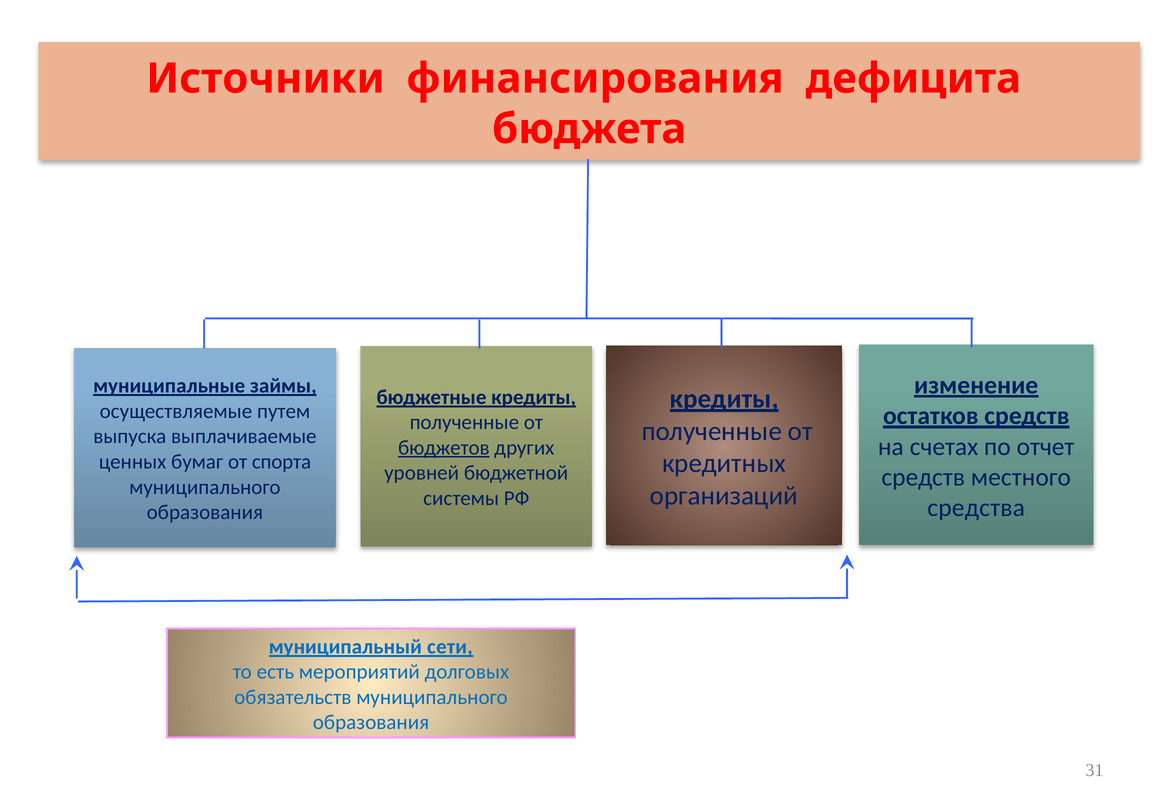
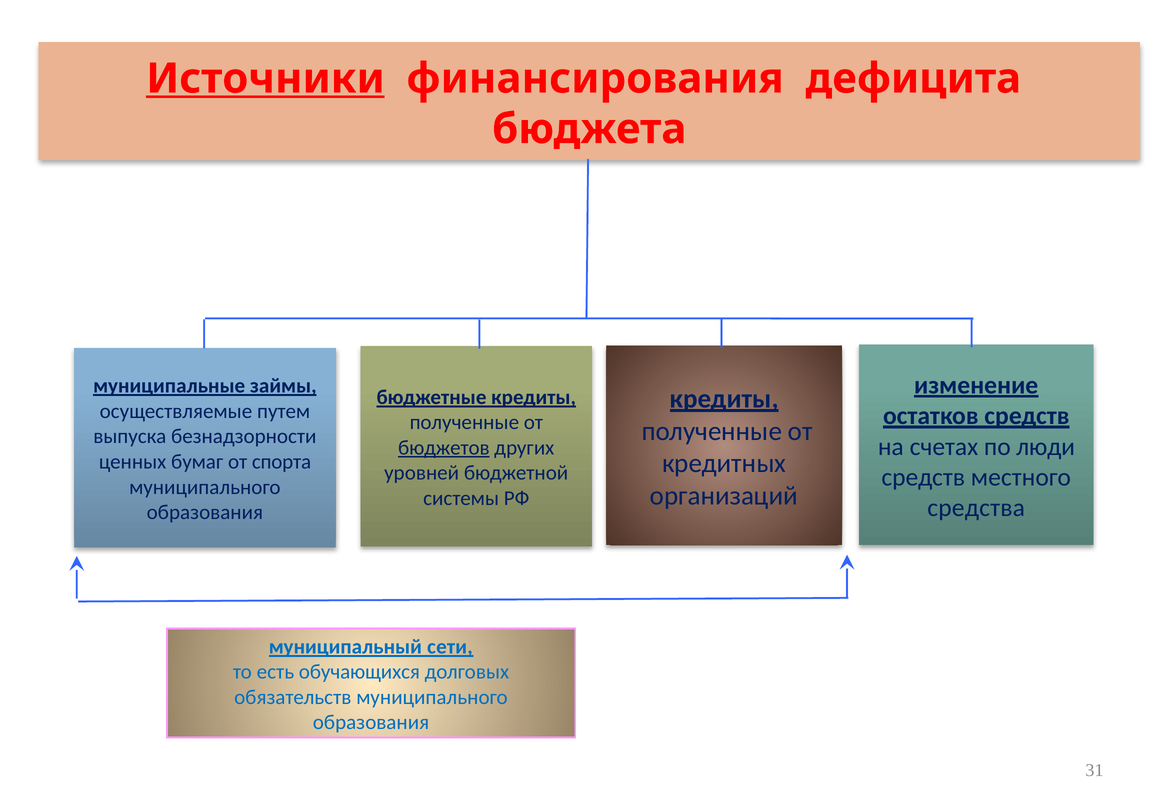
Источники underline: none -> present (265, 79)
выплачиваемые: выплачиваемые -> безнадзорности (244, 437)
отчет: отчет -> люди (1046, 447)
мероприятий: мероприятий -> обучающихся (359, 672)
